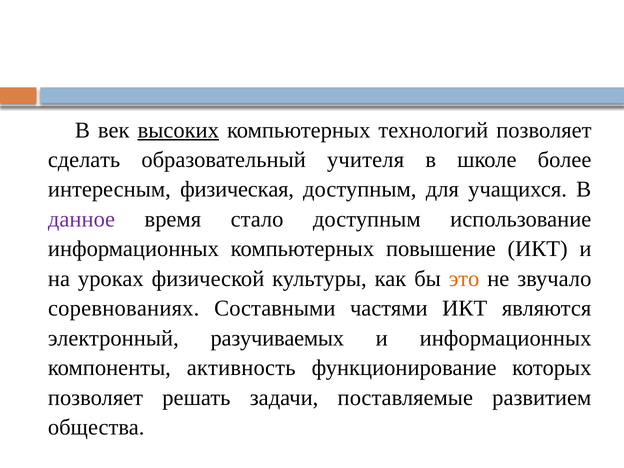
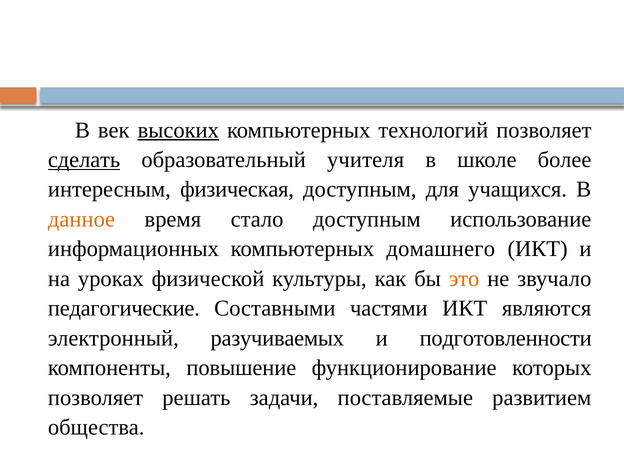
сделать underline: none -> present (84, 160)
данное colour: purple -> orange (81, 219)
повышение: повышение -> домашнего (441, 249)
соревнованиях: соревнованиях -> педагогические (124, 308)
и информационных: информационных -> подготовленности (506, 338)
активность: активность -> повышение (241, 368)
